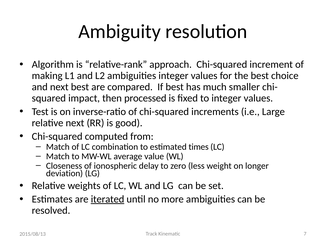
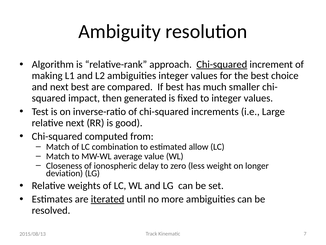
Chi-squared underline: none -> present (222, 64)
processed: processed -> generated (145, 98)
times: times -> allow (199, 147)
